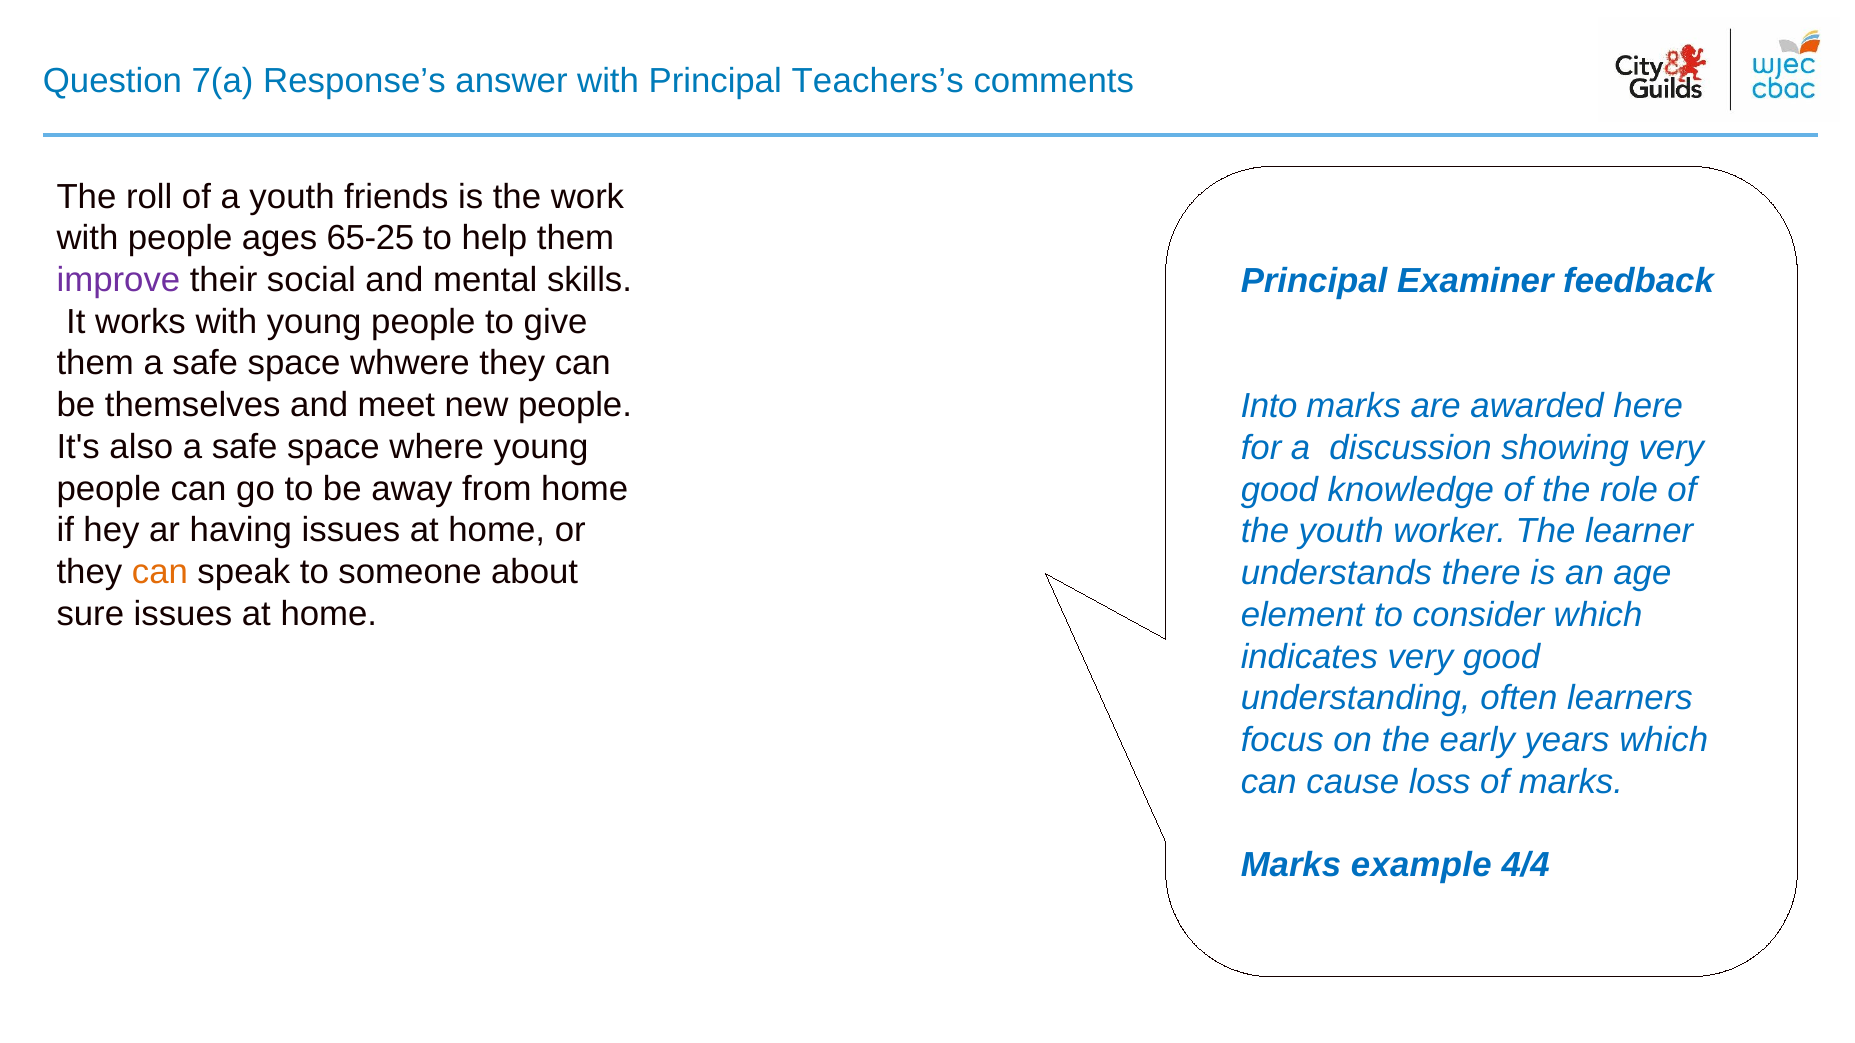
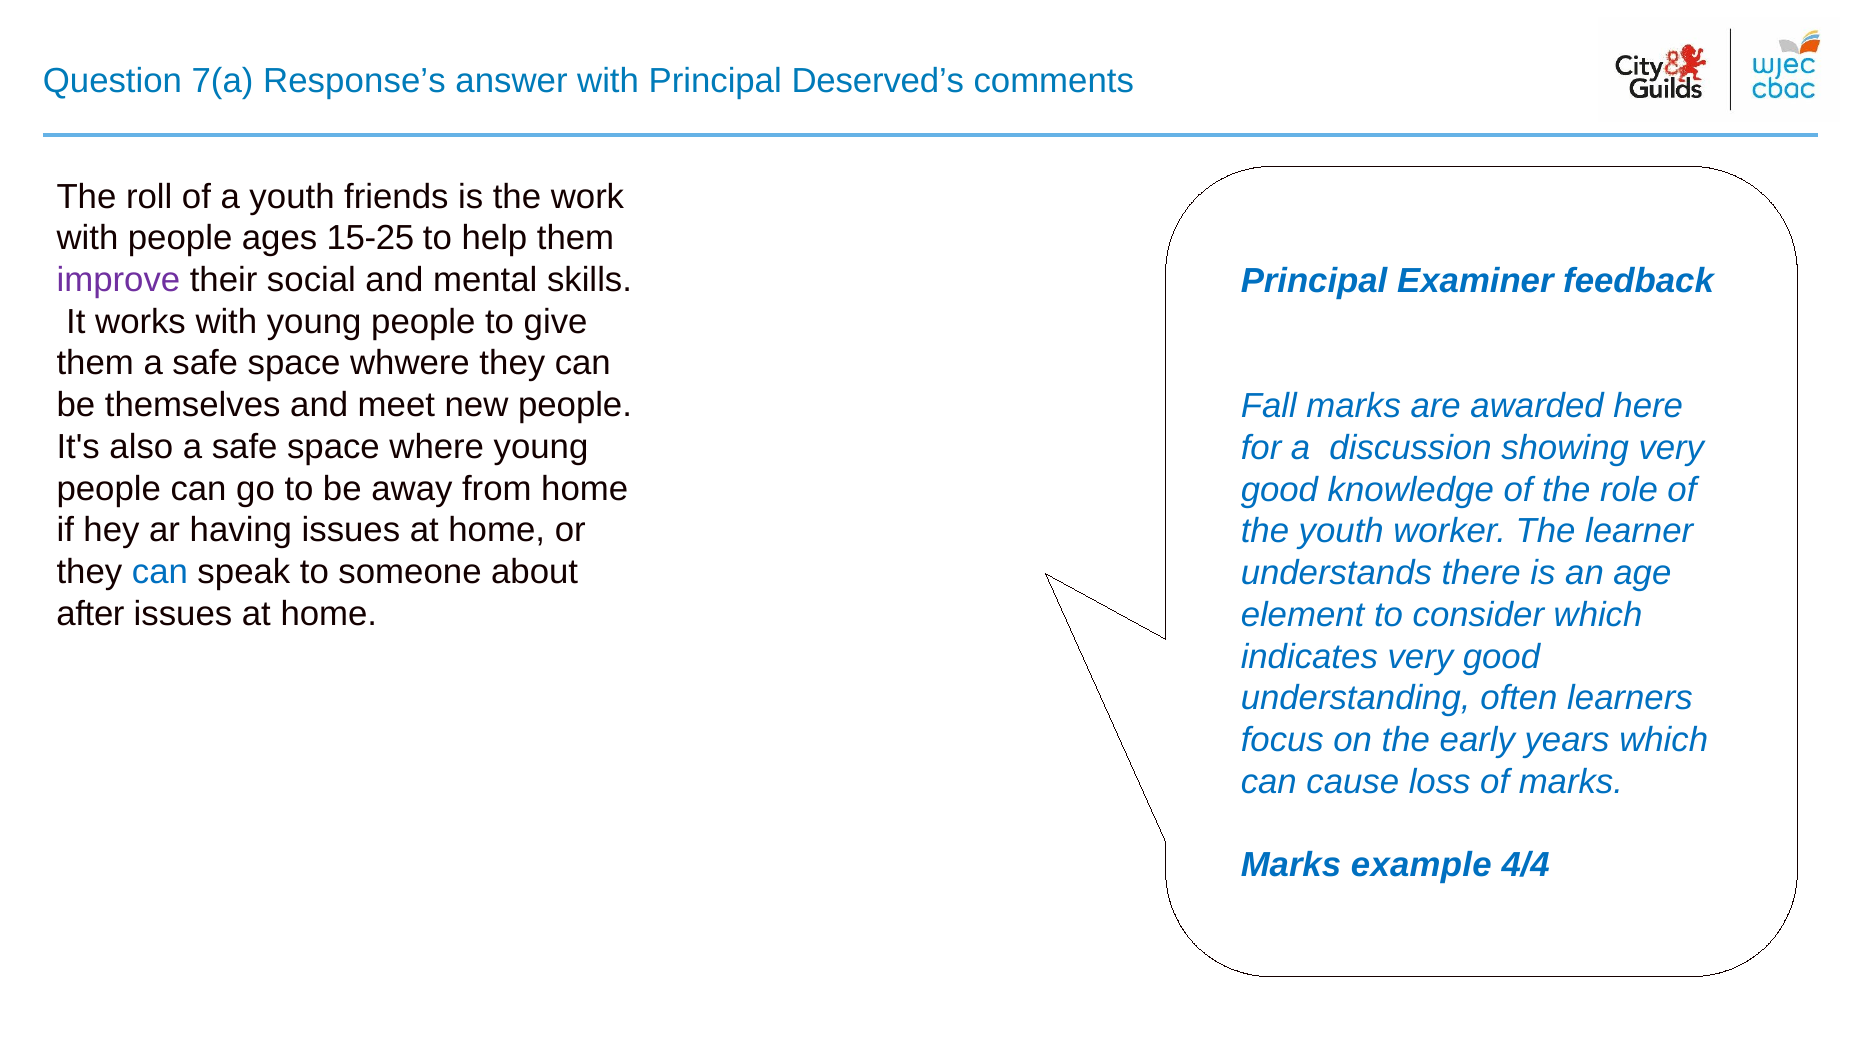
Teachers’s: Teachers’s -> Deserved’s (878, 81)
65-25: 65-25 -> 15-25 (370, 238)
Into: Into -> Fall (1269, 406)
can colour: orange -> blue (160, 572)
sure: sure -> after (91, 614)
